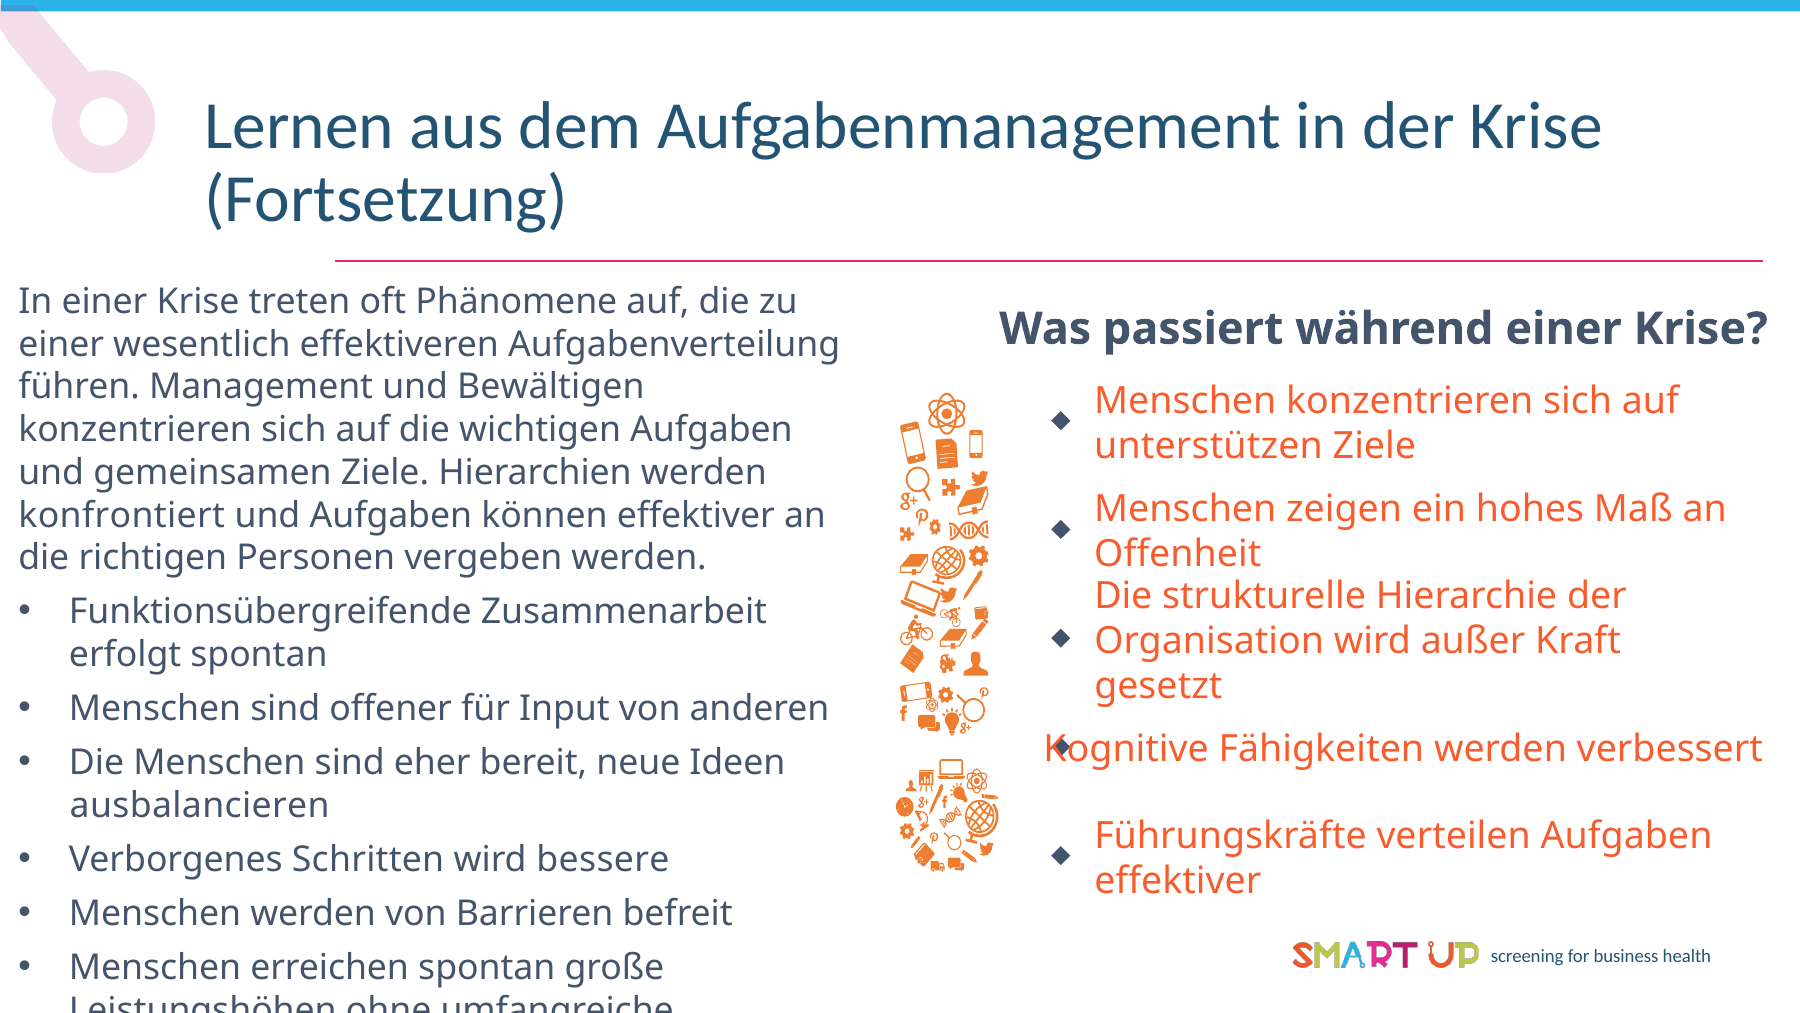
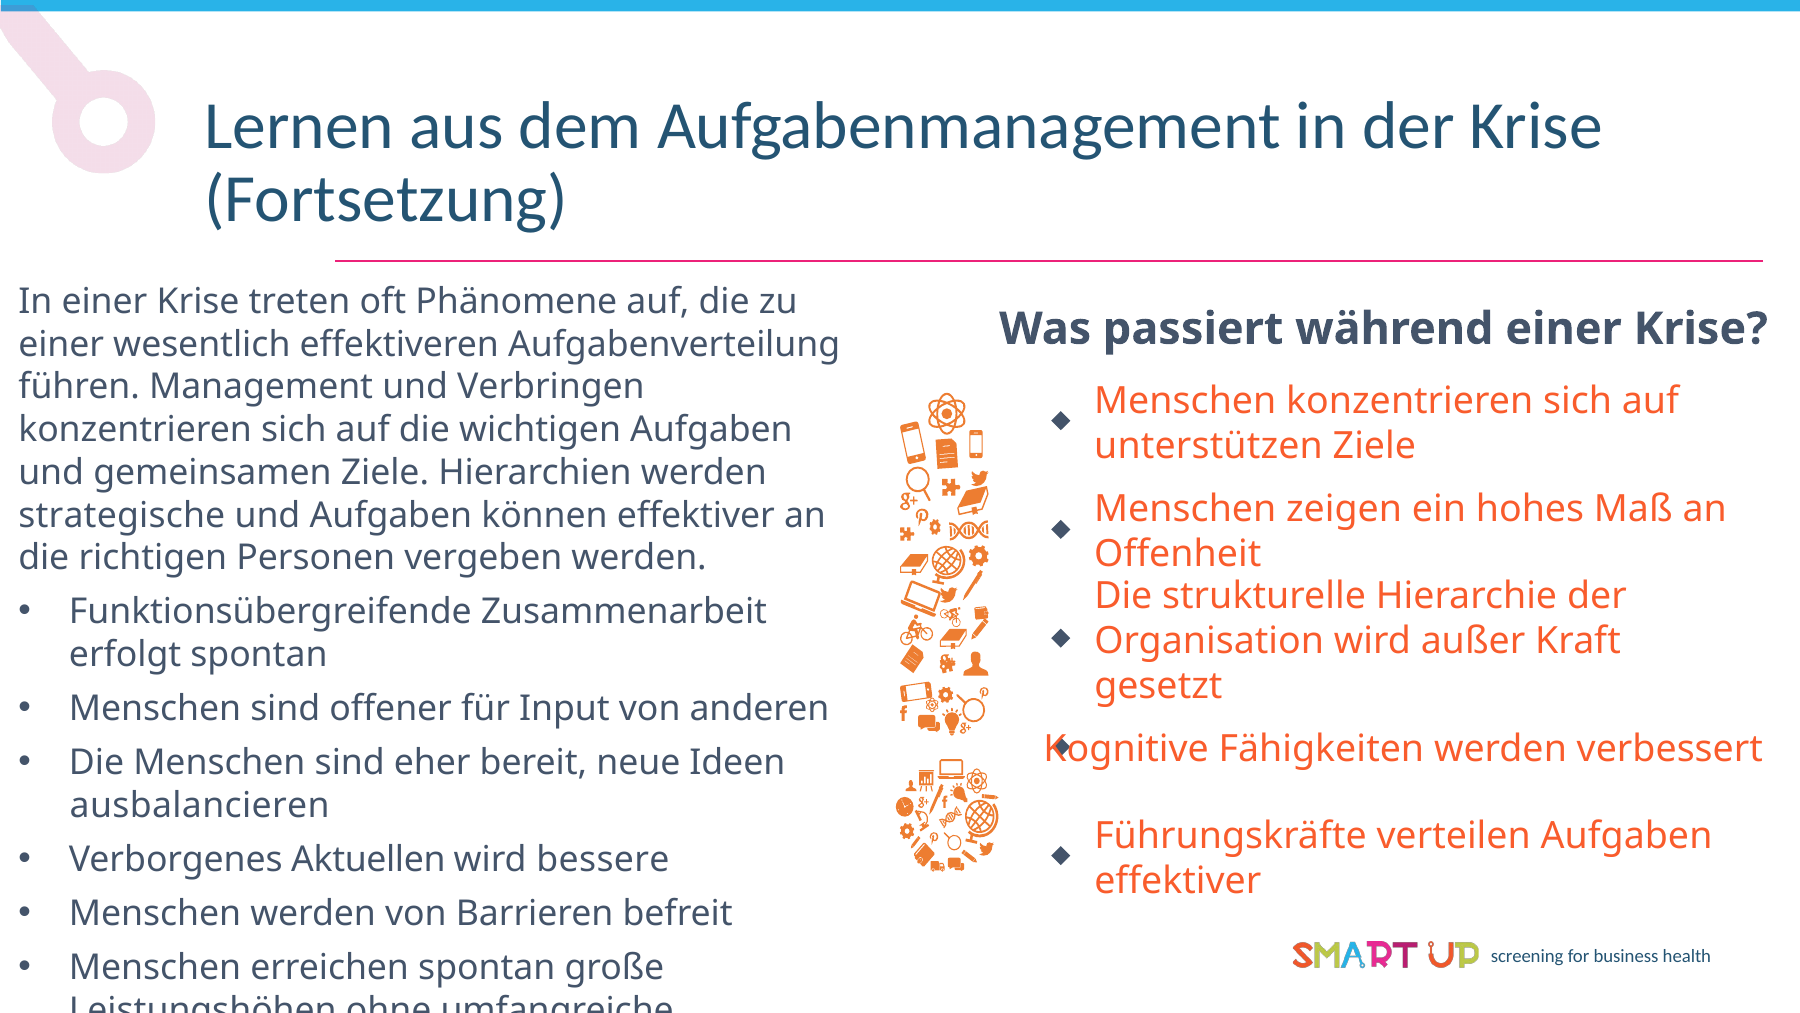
Bewältigen: Bewältigen -> Verbringen (551, 387)
konfrontiert: konfrontiert -> strategische (122, 515)
Schritten: Schritten -> Aktuellen (368, 859)
